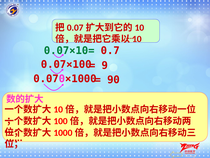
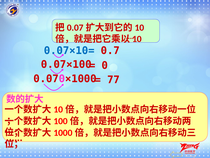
0.07×10= colour: green -> blue (69, 50)
9: 9 -> 0 (105, 65)
90: 90 -> 77 (113, 80)
